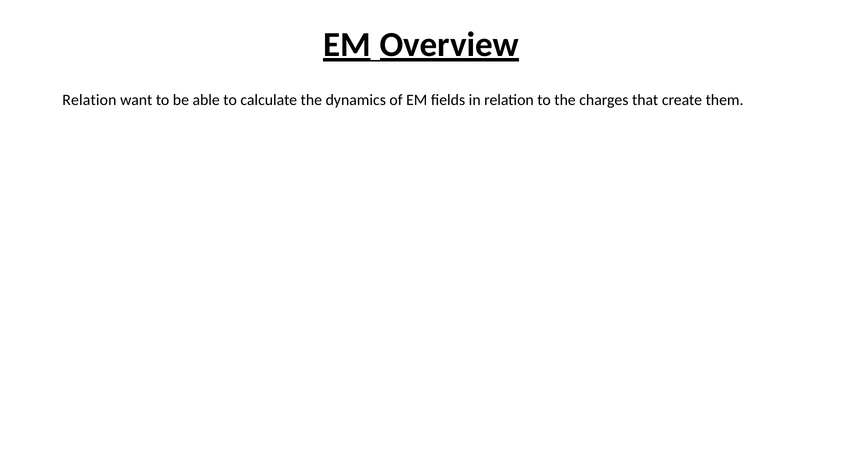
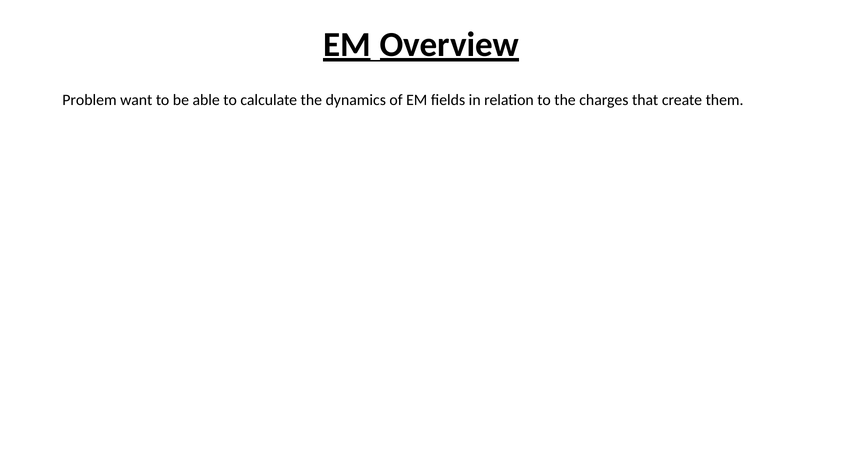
Relation: Relation -> Problem (89, 100)
